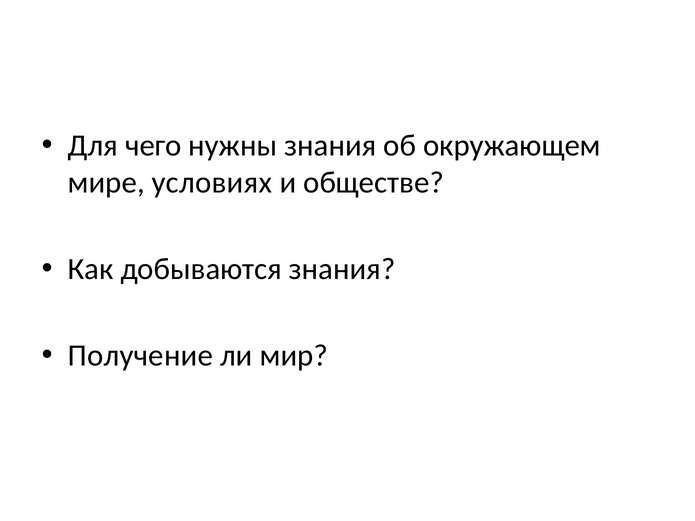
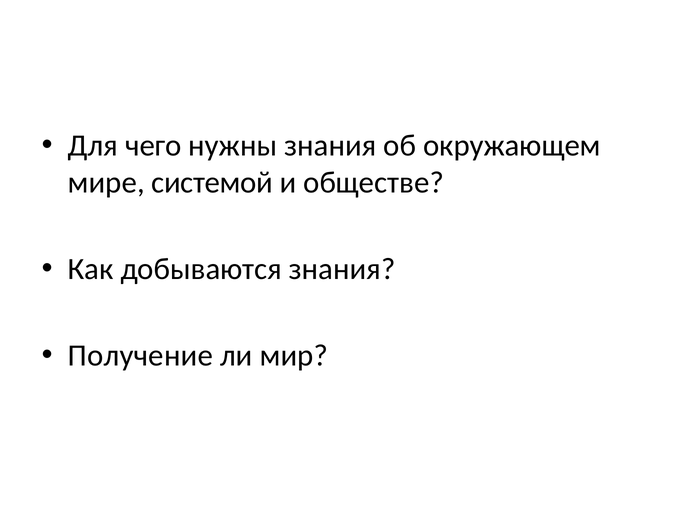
условиях: условиях -> системой (212, 183)
